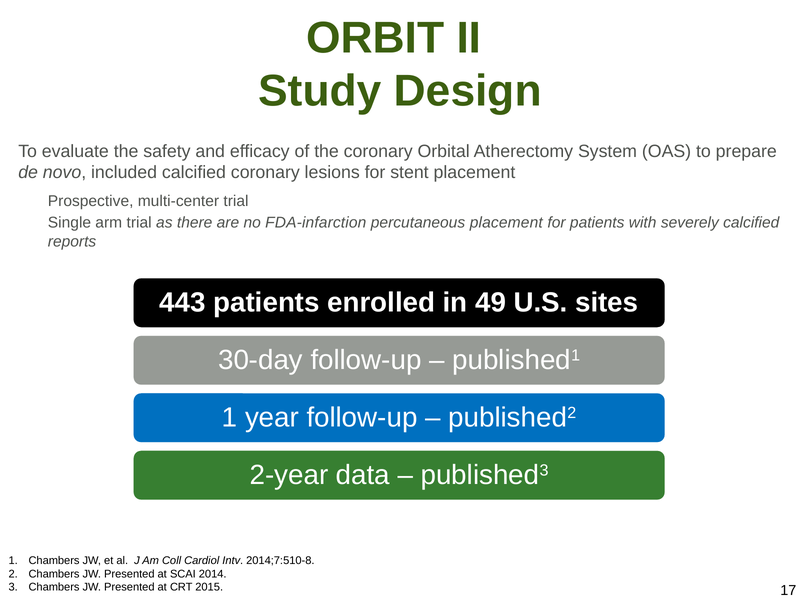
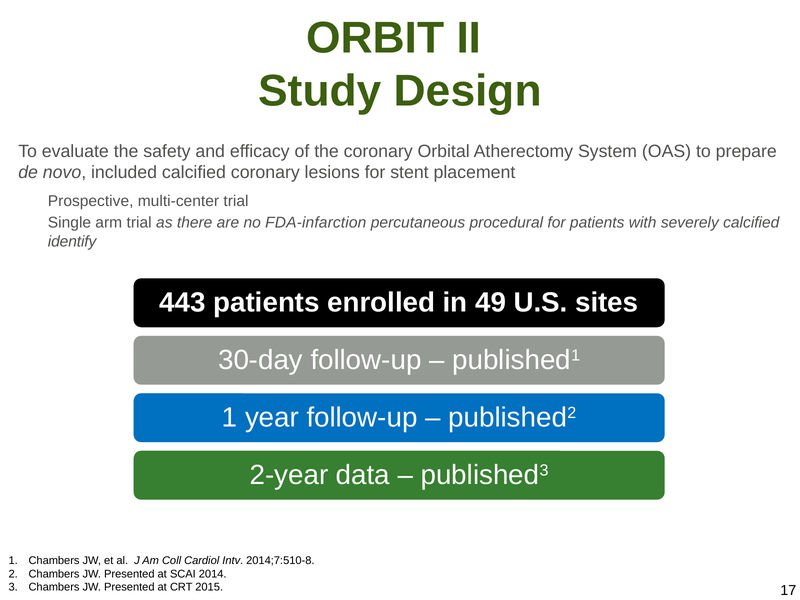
percutaneous placement: placement -> procedural (506, 223)
reports: reports -> identify (72, 242)
